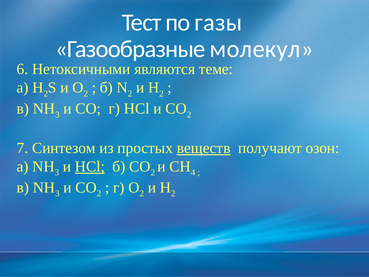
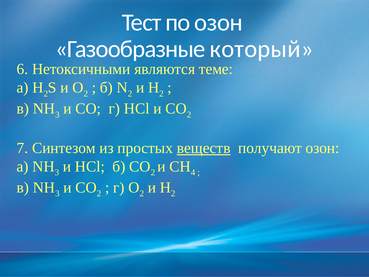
по газы: газы -> озон (219, 22)
молекул: молекул -> который (262, 49)
HCl underline: present -> none (90, 166)
